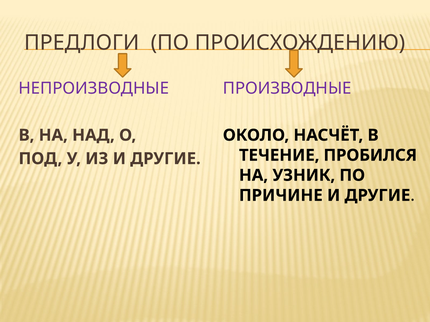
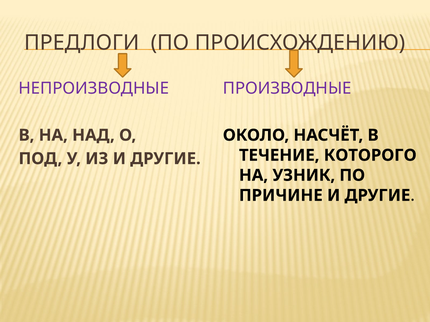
ПРОБИЛСЯ: ПРОБИЛСЯ -> КОТОРОГО (370, 156)
